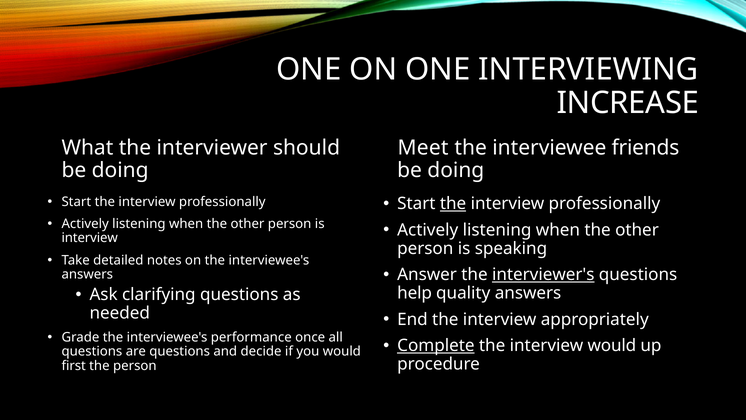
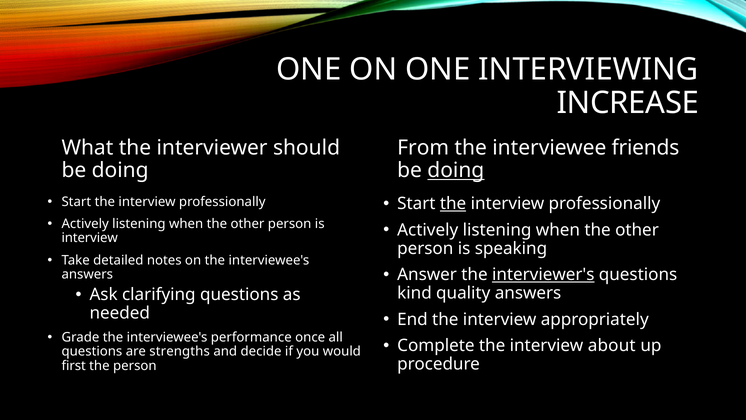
Meet: Meet -> From (423, 148)
doing underline: none -> present (456, 170)
help: help -> kind (415, 293)
Complete underline: present -> none (436, 345)
interview would: would -> about (612, 345)
are questions: questions -> strengths (180, 351)
